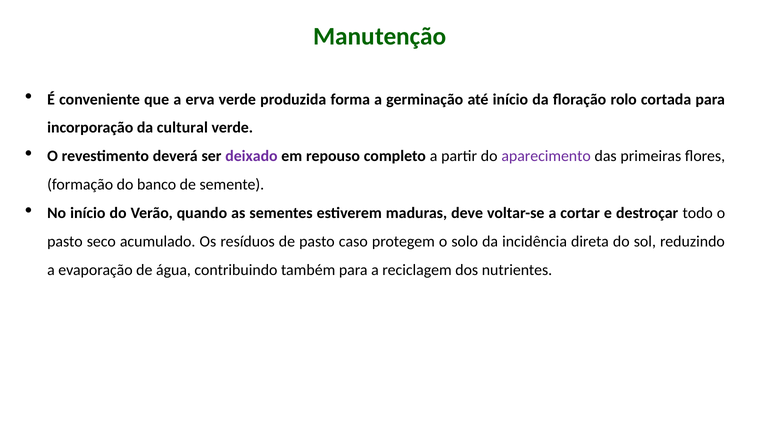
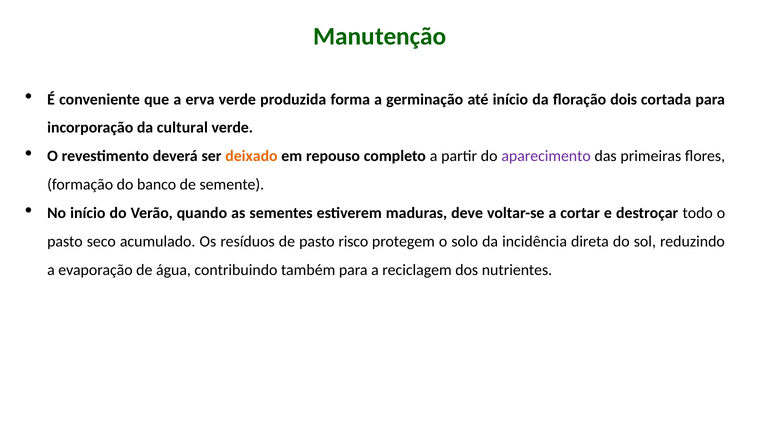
rolo: rolo -> dois (624, 99)
deixado colour: purple -> orange (251, 156)
caso: caso -> risco (353, 242)
